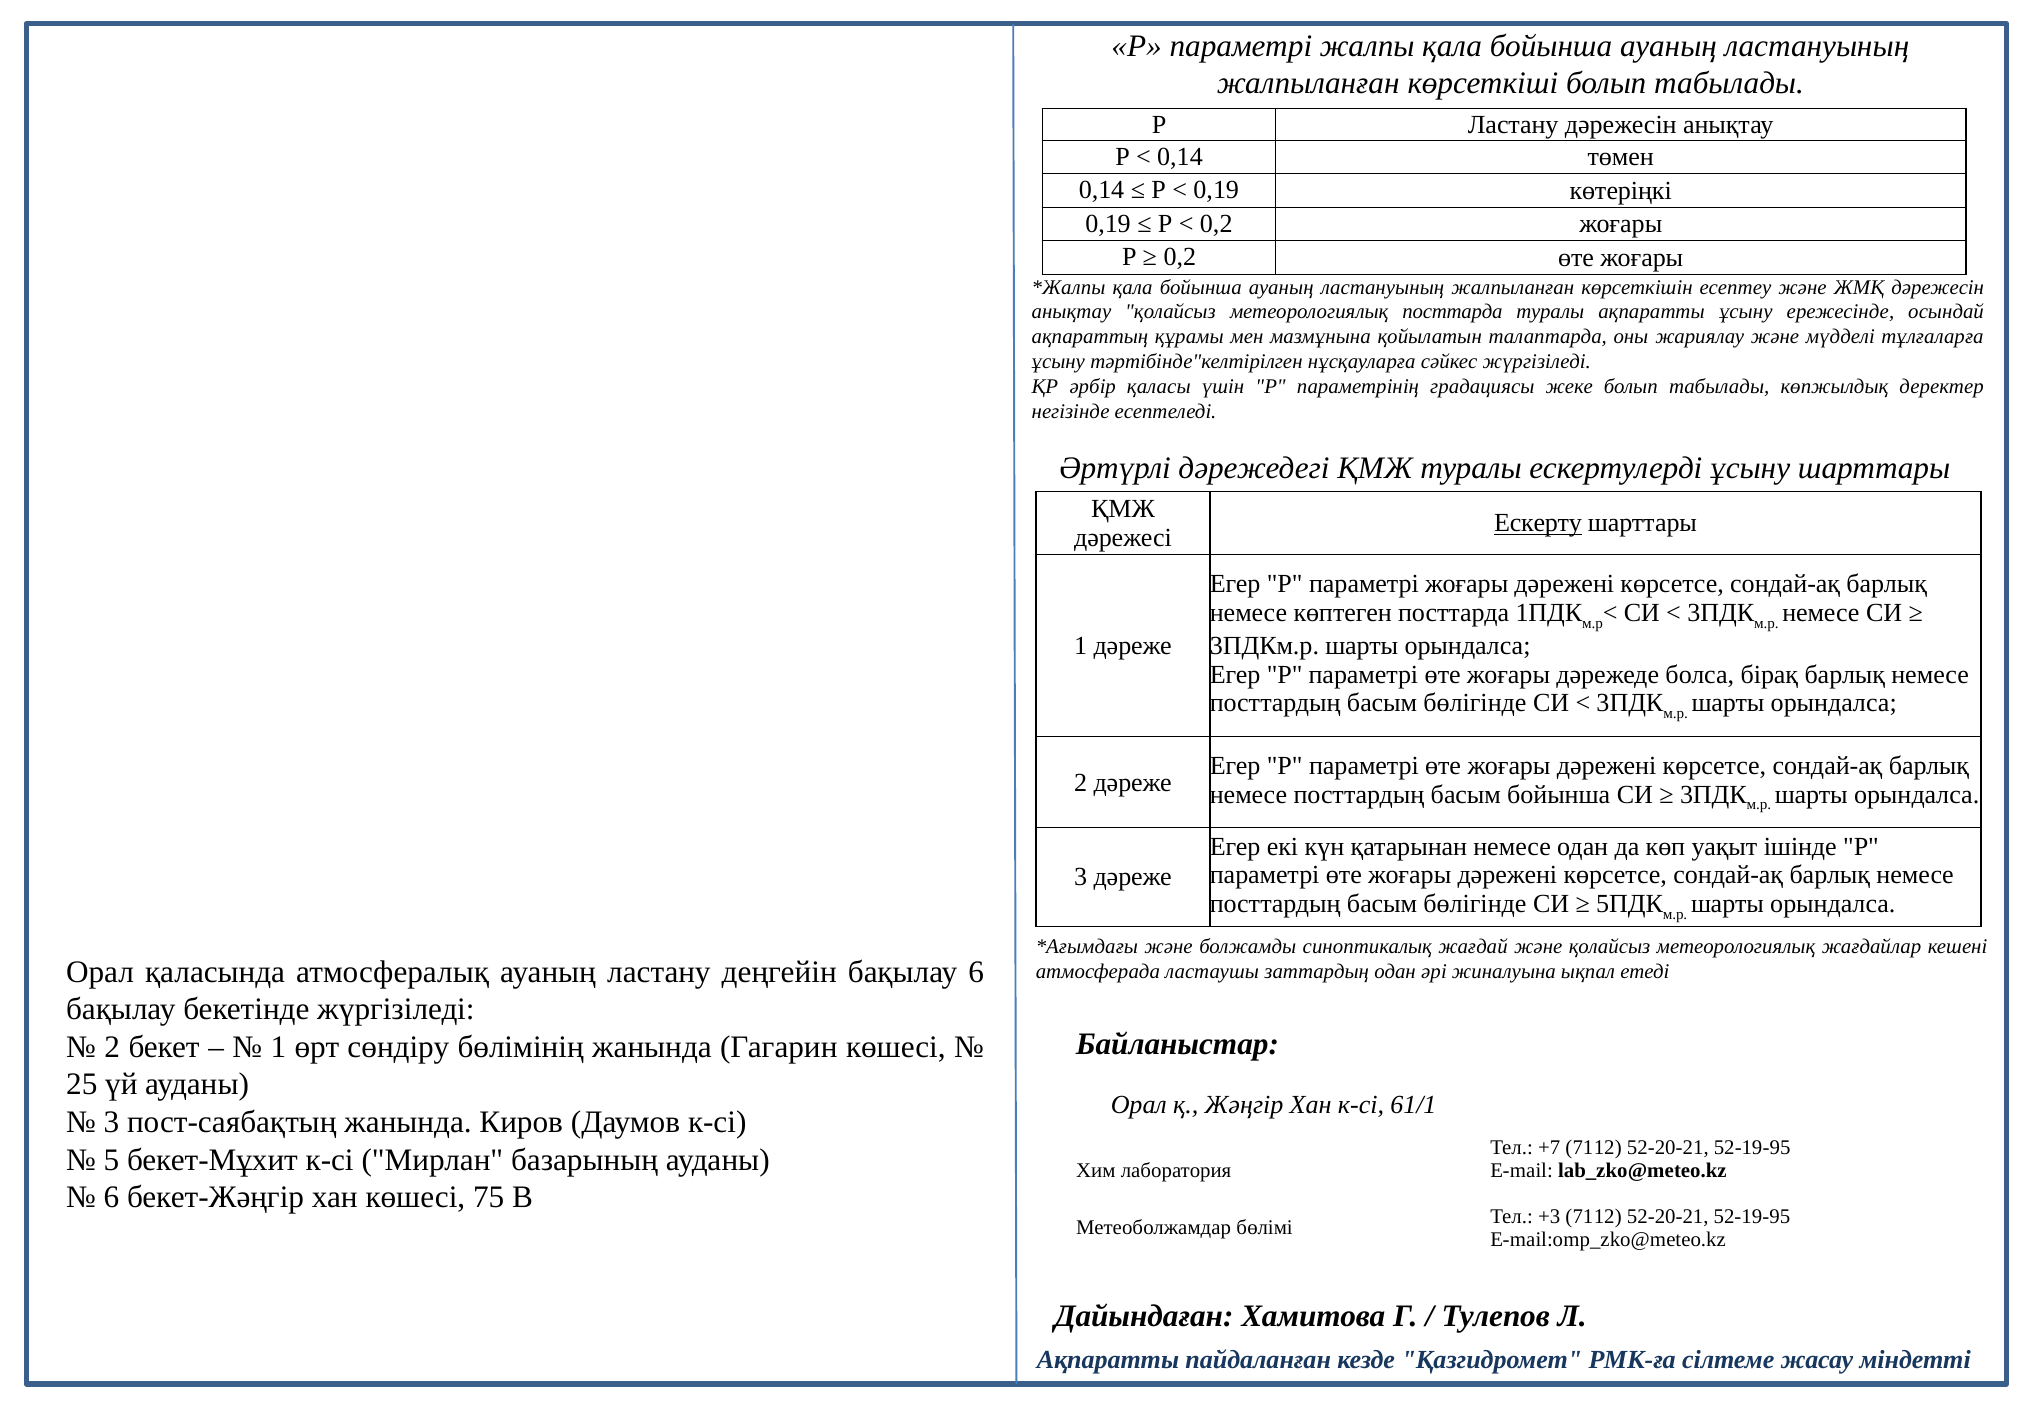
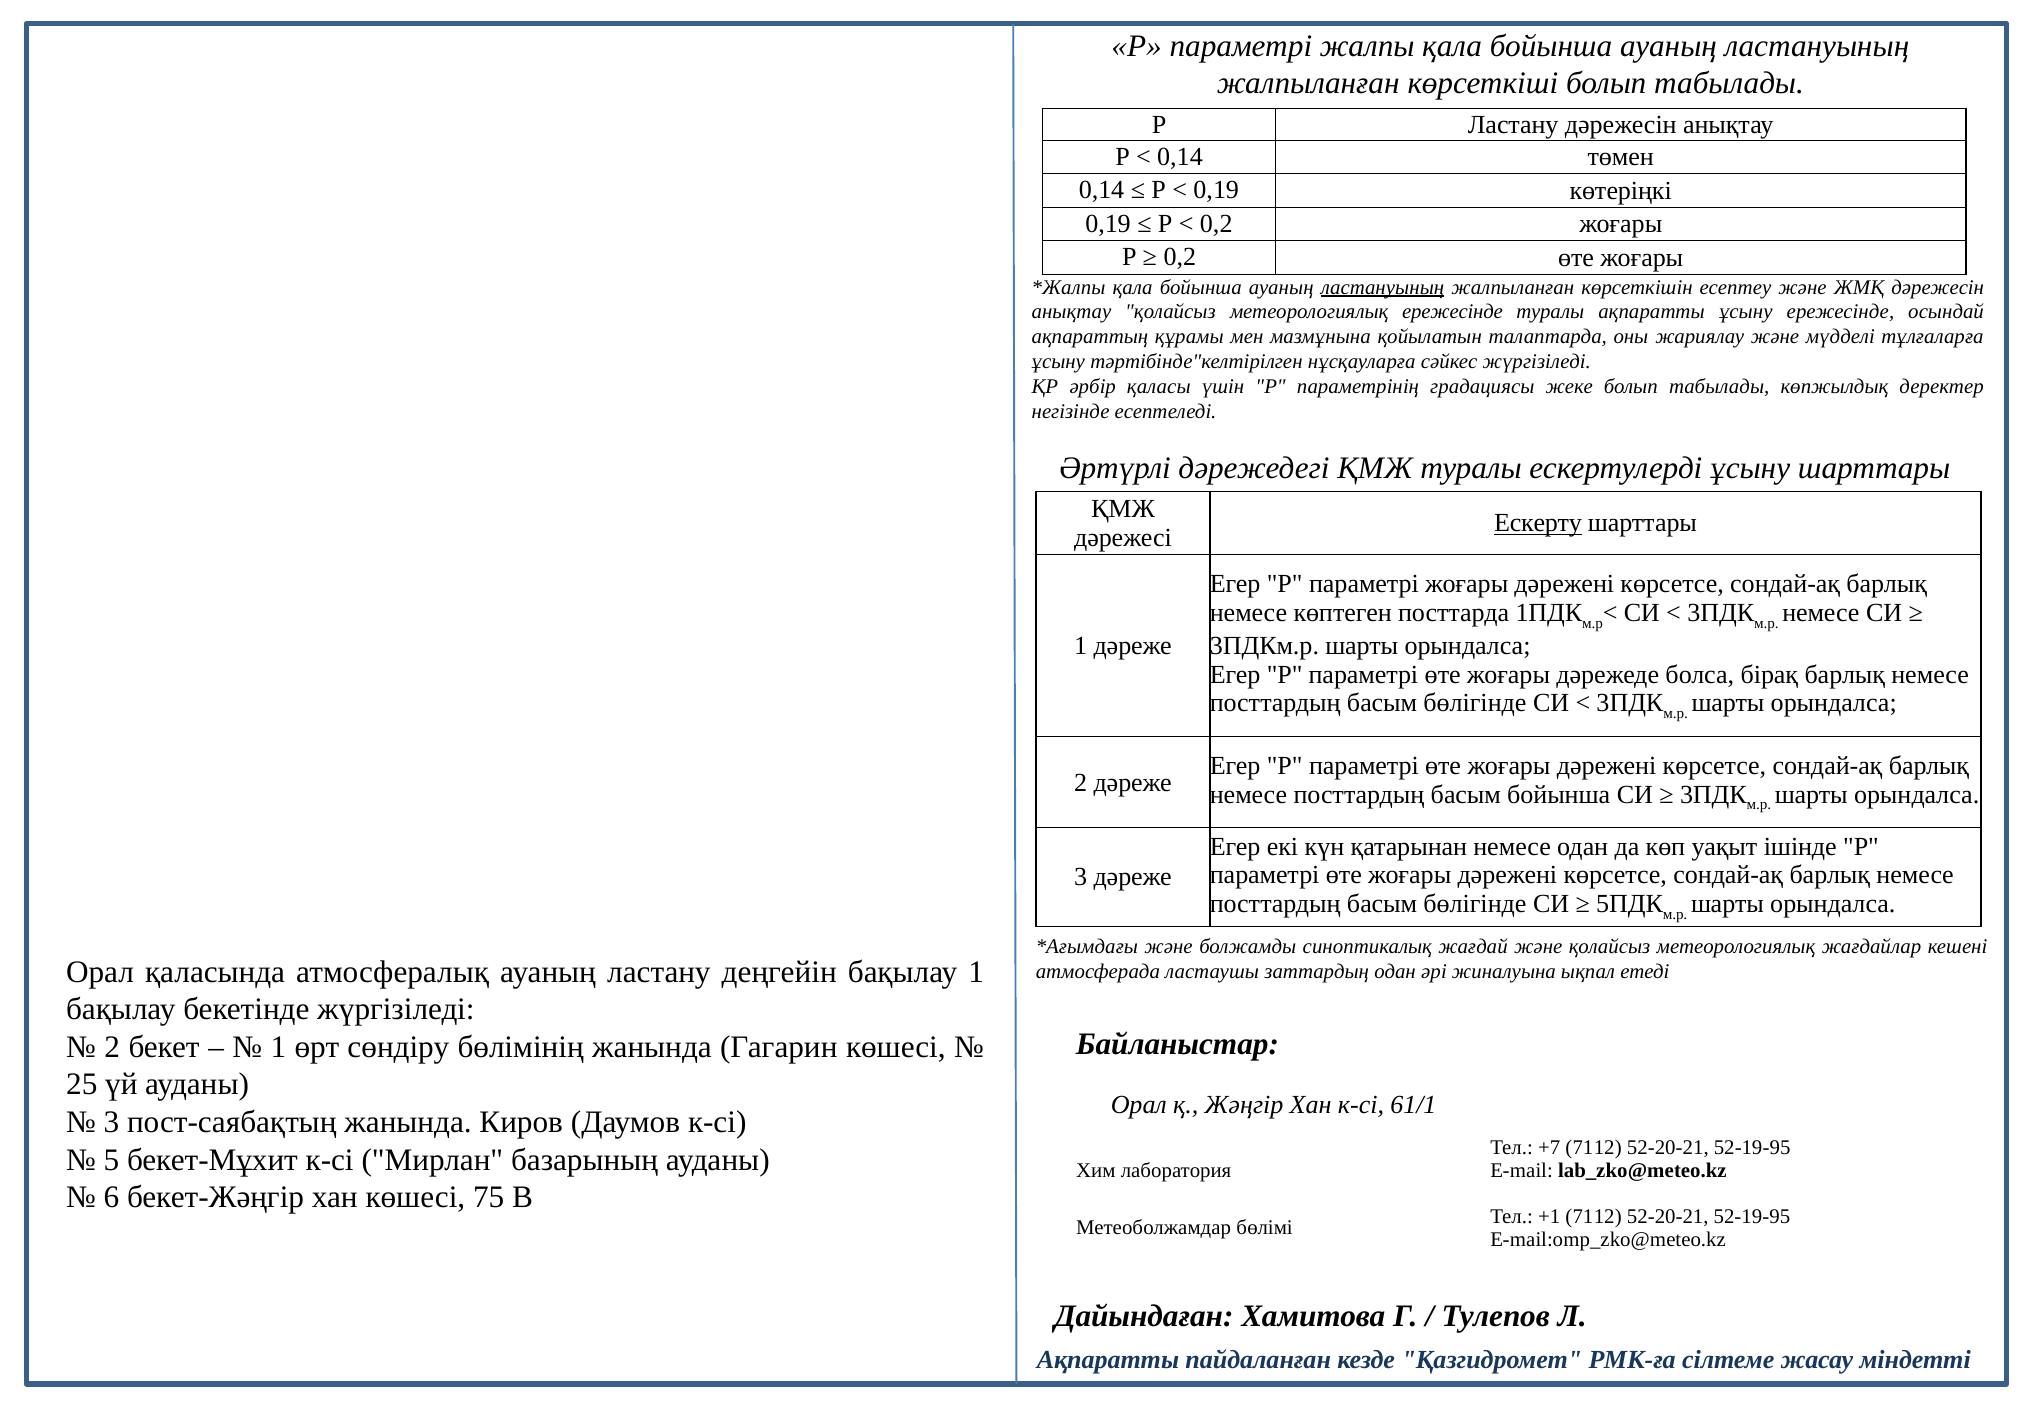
ластануының underline: none -> present (1383, 287)
метеорологиялық посттарда: посттарда -> ережесінде (1452, 312)
бақылау 6: 6 -> 1 (976, 972)
+3: +3 -> +1 (1549, 1216)
